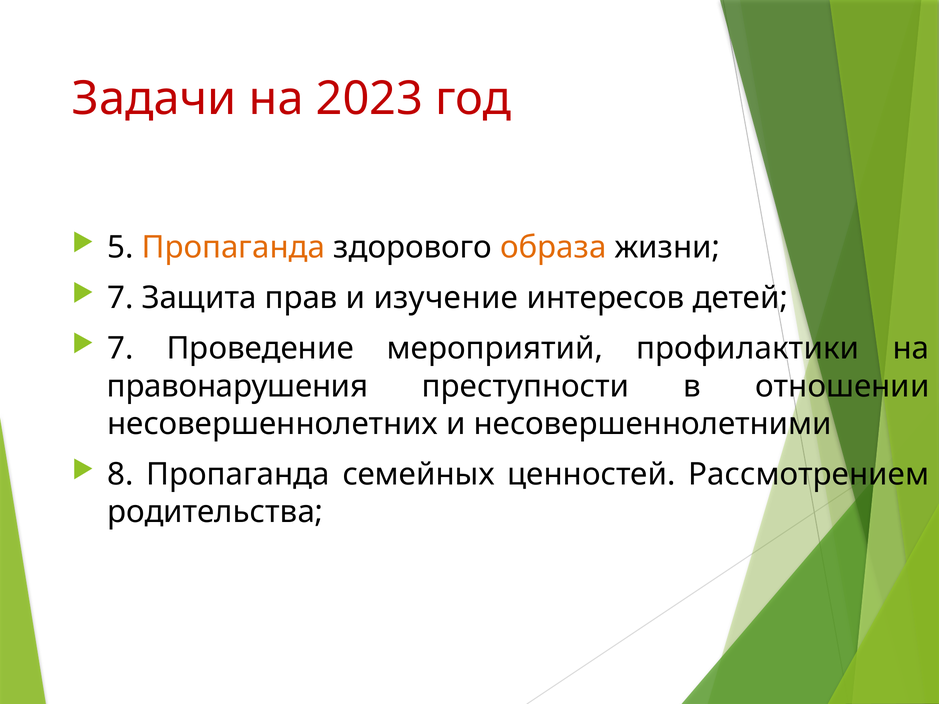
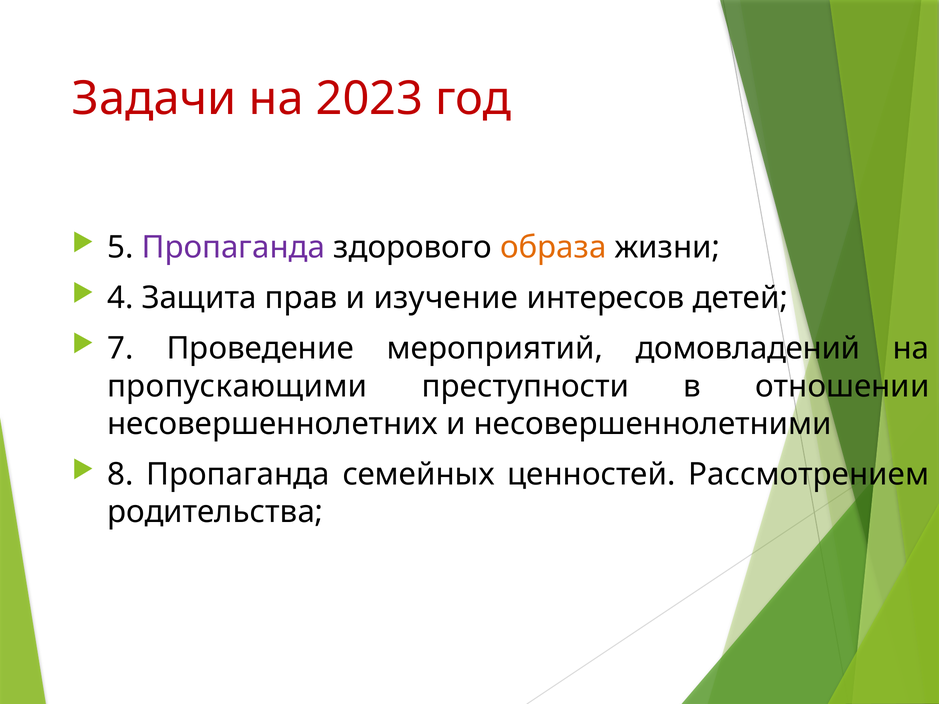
Пропаганда colour: orange -> purple (233, 248)
7: 7 -> 4 (120, 298)
профилактики: профилактики -> домовладений (748, 349)
правонарушения: правонарушения -> пропускающими (237, 386)
